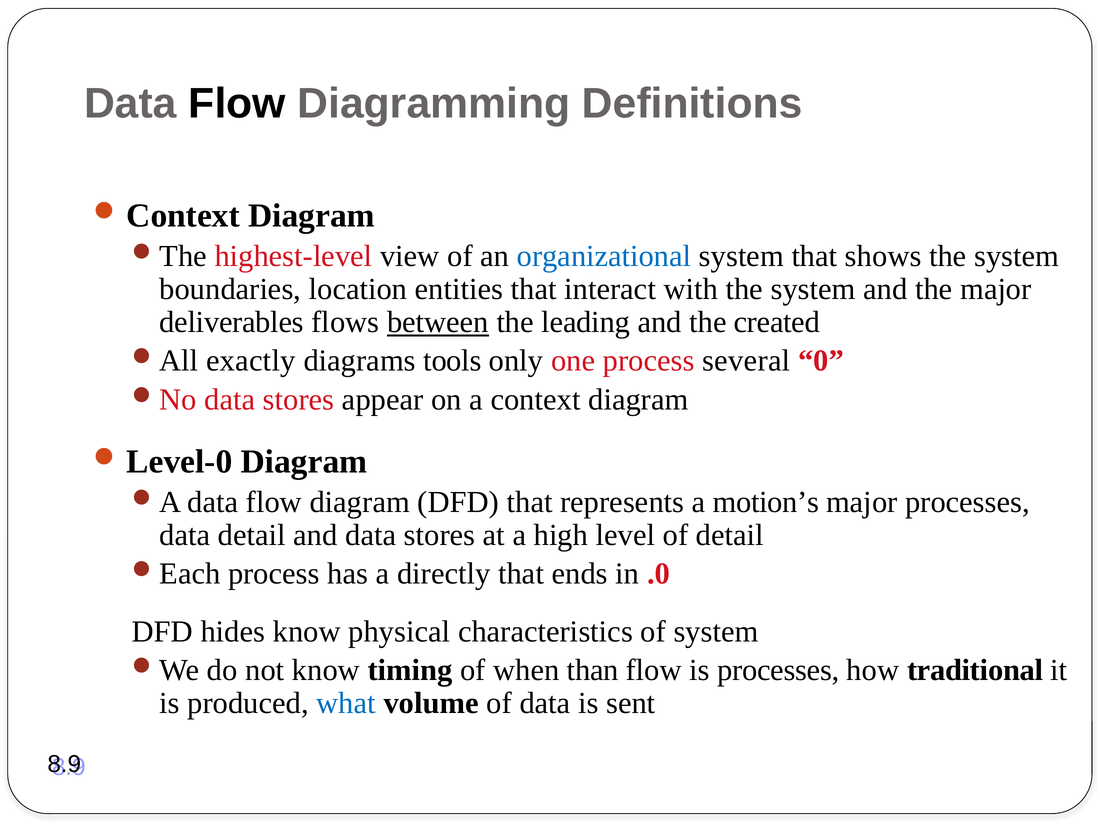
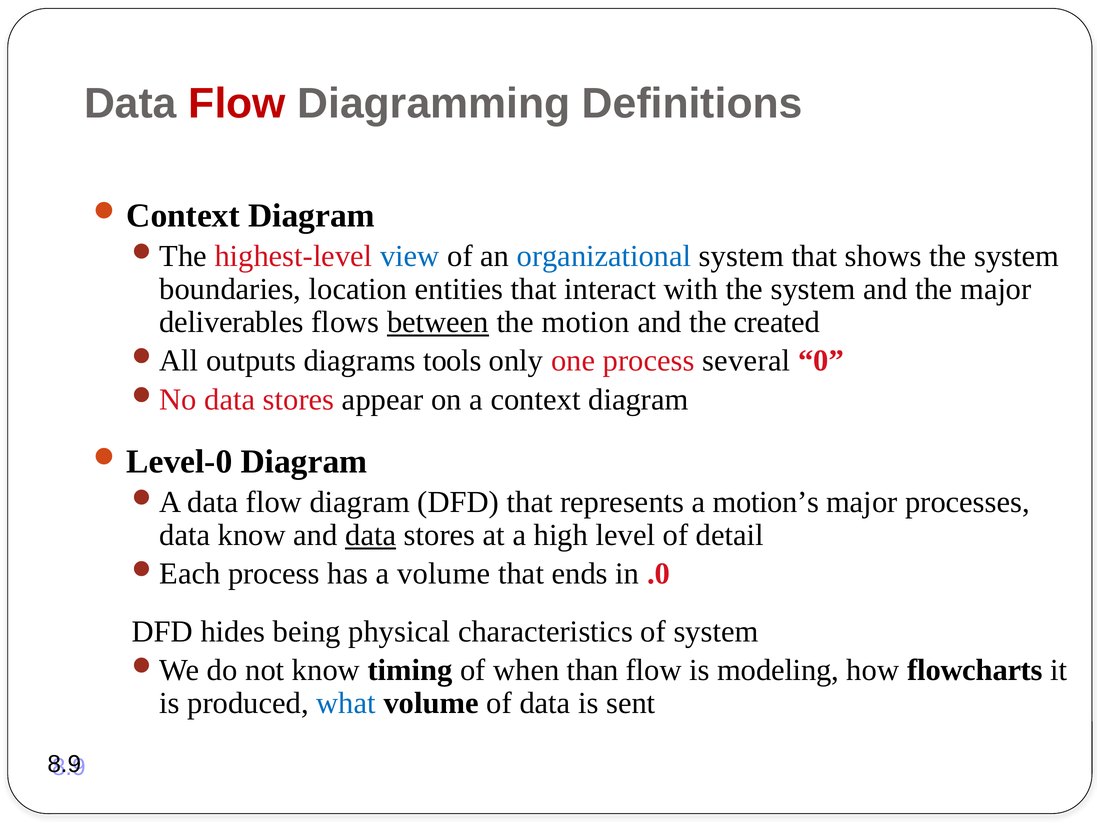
Flow colour: black -> red (237, 104)
view colour: black -> blue (410, 256)
leading: leading -> motion (586, 322)
exactly: exactly -> outputs (251, 361)
data detail: detail -> know (252, 535)
data underline: none -> present (371, 535)
a directly: directly -> volume (444, 574)
hides know: know -> being (307, 631)
is processes: processes -> modeling (778, 670)
traditional: traditional -> flowcharts (975, 670)
